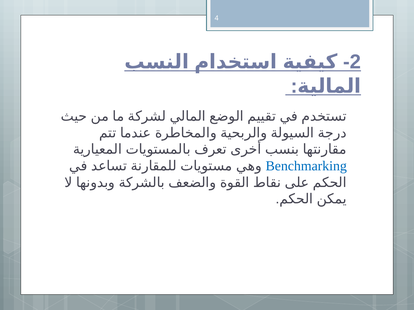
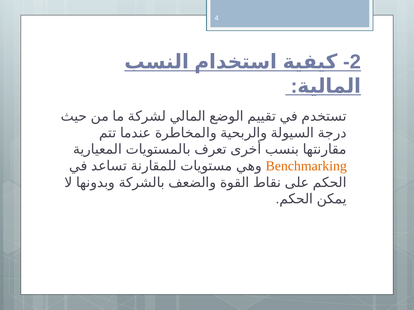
Benchmarking colour: blue -> orange (306, 166)
